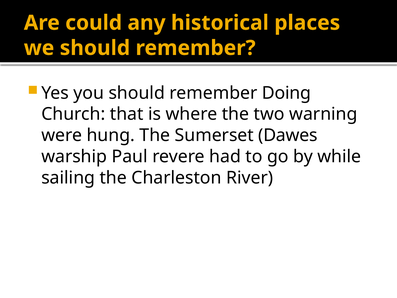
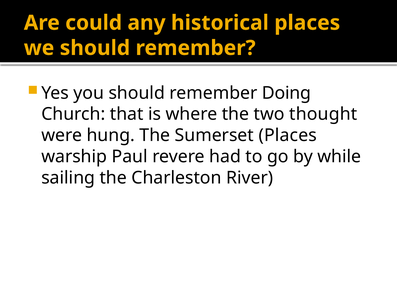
warning: warning -> thought (323, 114)
Sumerset Dawes: Dawes -> Places (288, 135)
